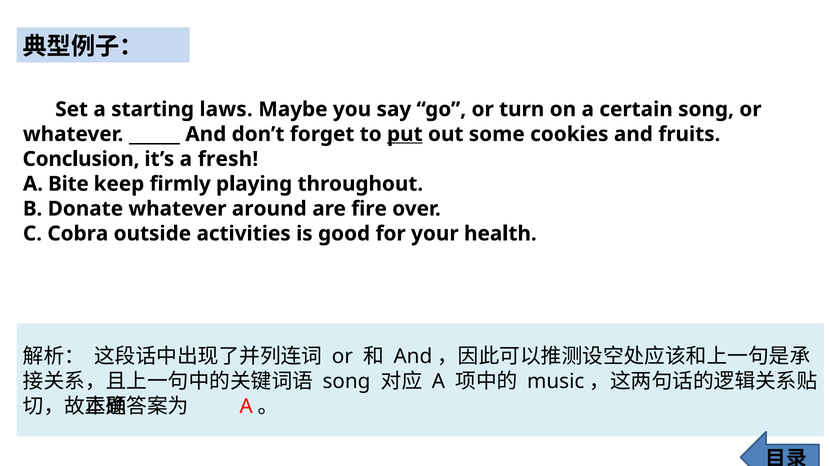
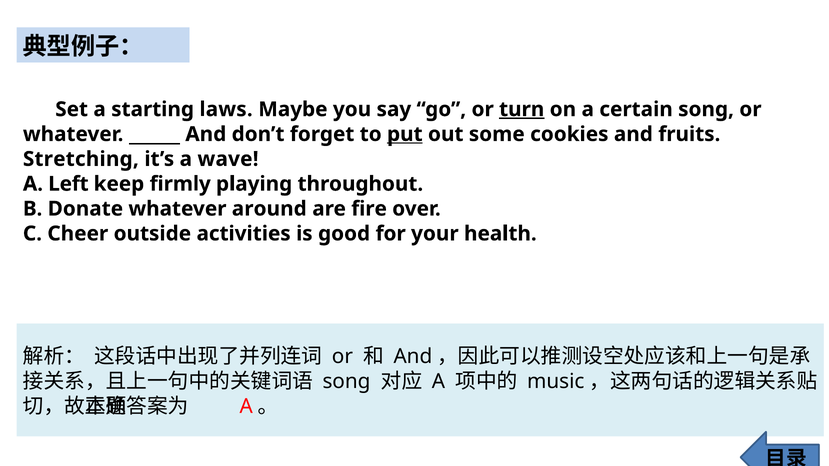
turn underline: none -> present (522, 109)
Conclusion: Conclusion -> Stretching (81, 159)
fresh: fresh -> wave (228, 159)
Bite: Bite -> Left (68, 184)
Cobra: Cobra -> Cheer (78, 234)
